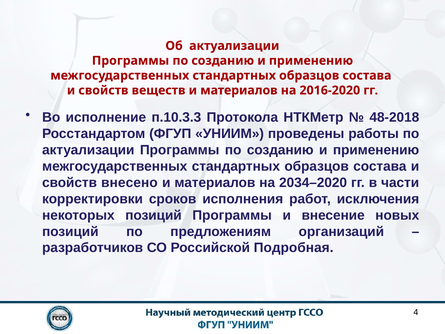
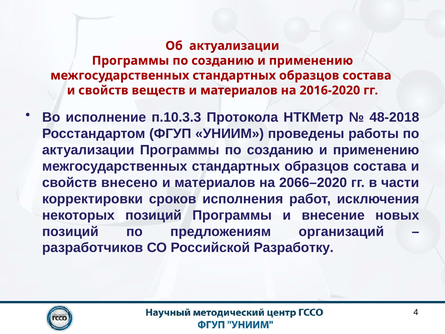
2034–2020: 2034–2020 -> 2066–2020 (313, 182)
Подробная: Подробная -> Разработку (294, 248)
